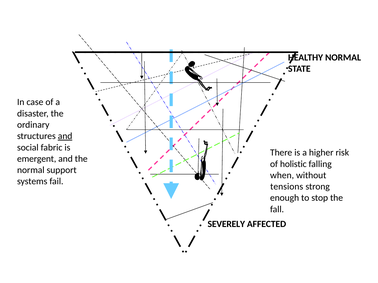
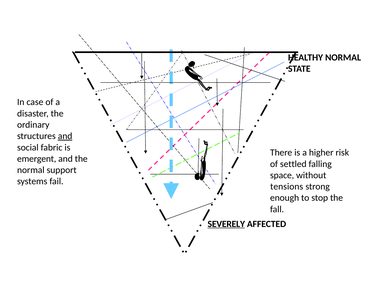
holistic: holistic -> settled (293, 164)
when: when -> space (282, 176)
SEVERELY underline: none -> present (226, 224)
